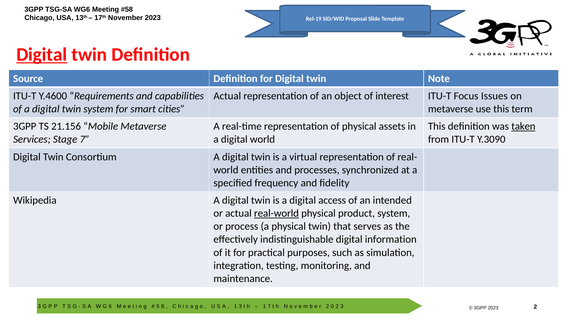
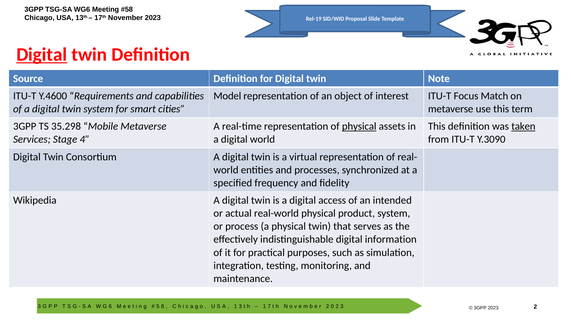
Actual: Actual -> Model (227, 96)
Issues: Issues -> Match (494, 96)
21.156: 21.156 -> 35.298 (66, 126)
physical underline: none -> present (359, 126)
Stage 7: 7 -> 4 (85, 140)
real-world underline: present -> none (276, 213)
